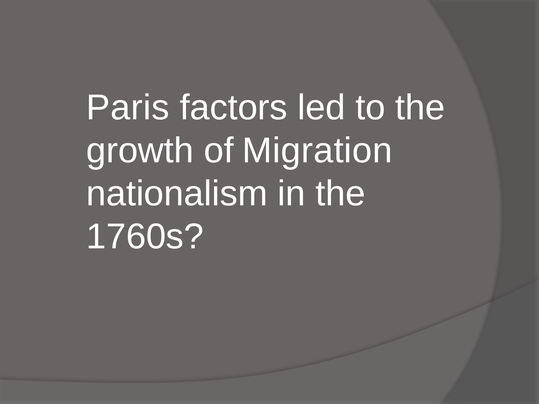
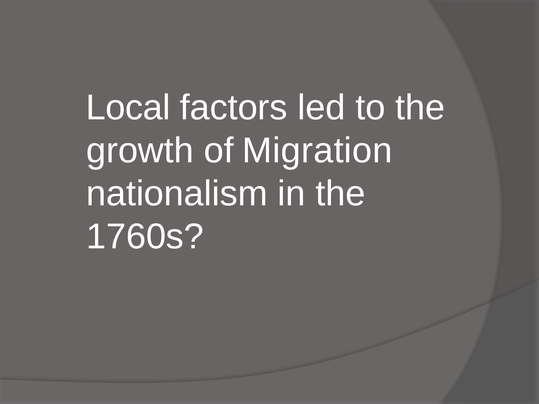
Paris: Paris -> Local (128, 108)
